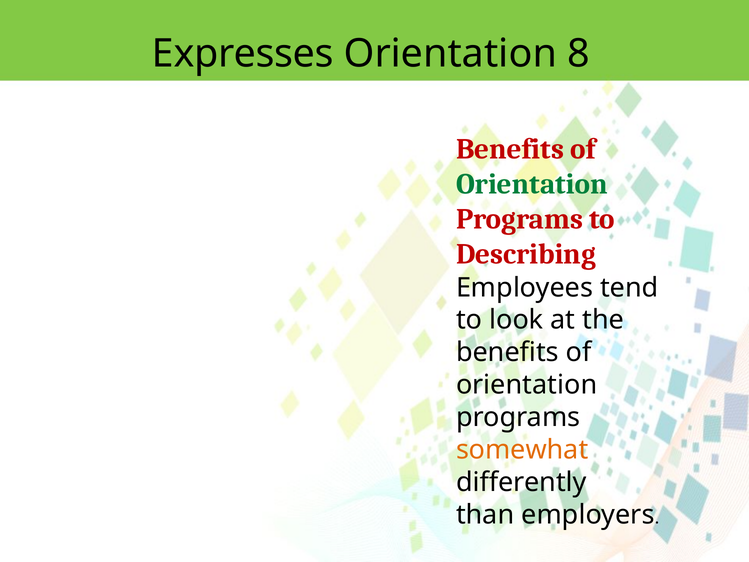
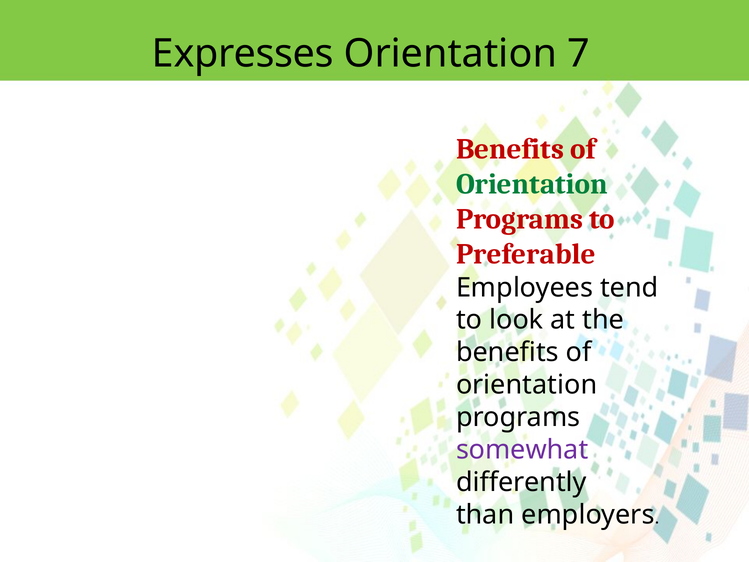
8: 8 -> 7 (579, 53)
Describing: Describing -> Preferable (526, 254)
somewhat colour: orange -> purple (522, 450)
